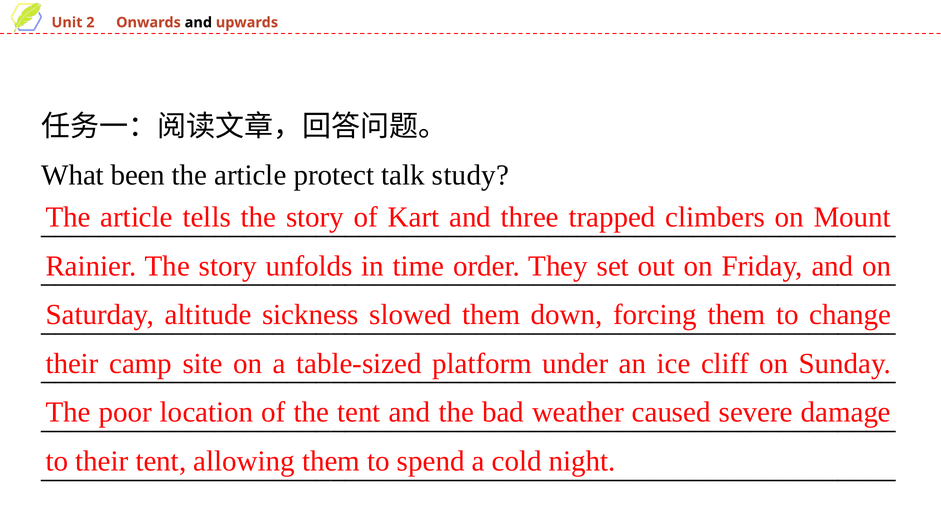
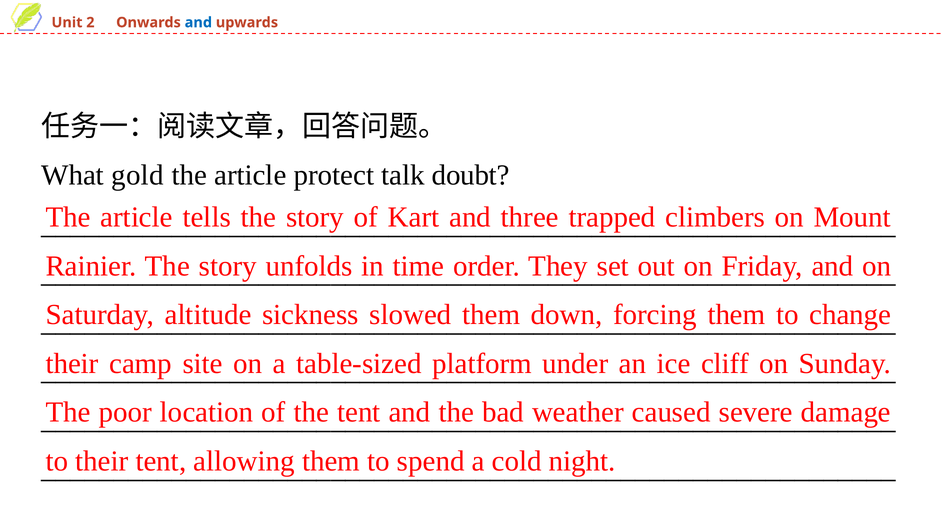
and colour: black -> blue (198, 22)
been: been -> gold (138, 175)
study: study -> doubt (471, 175)
